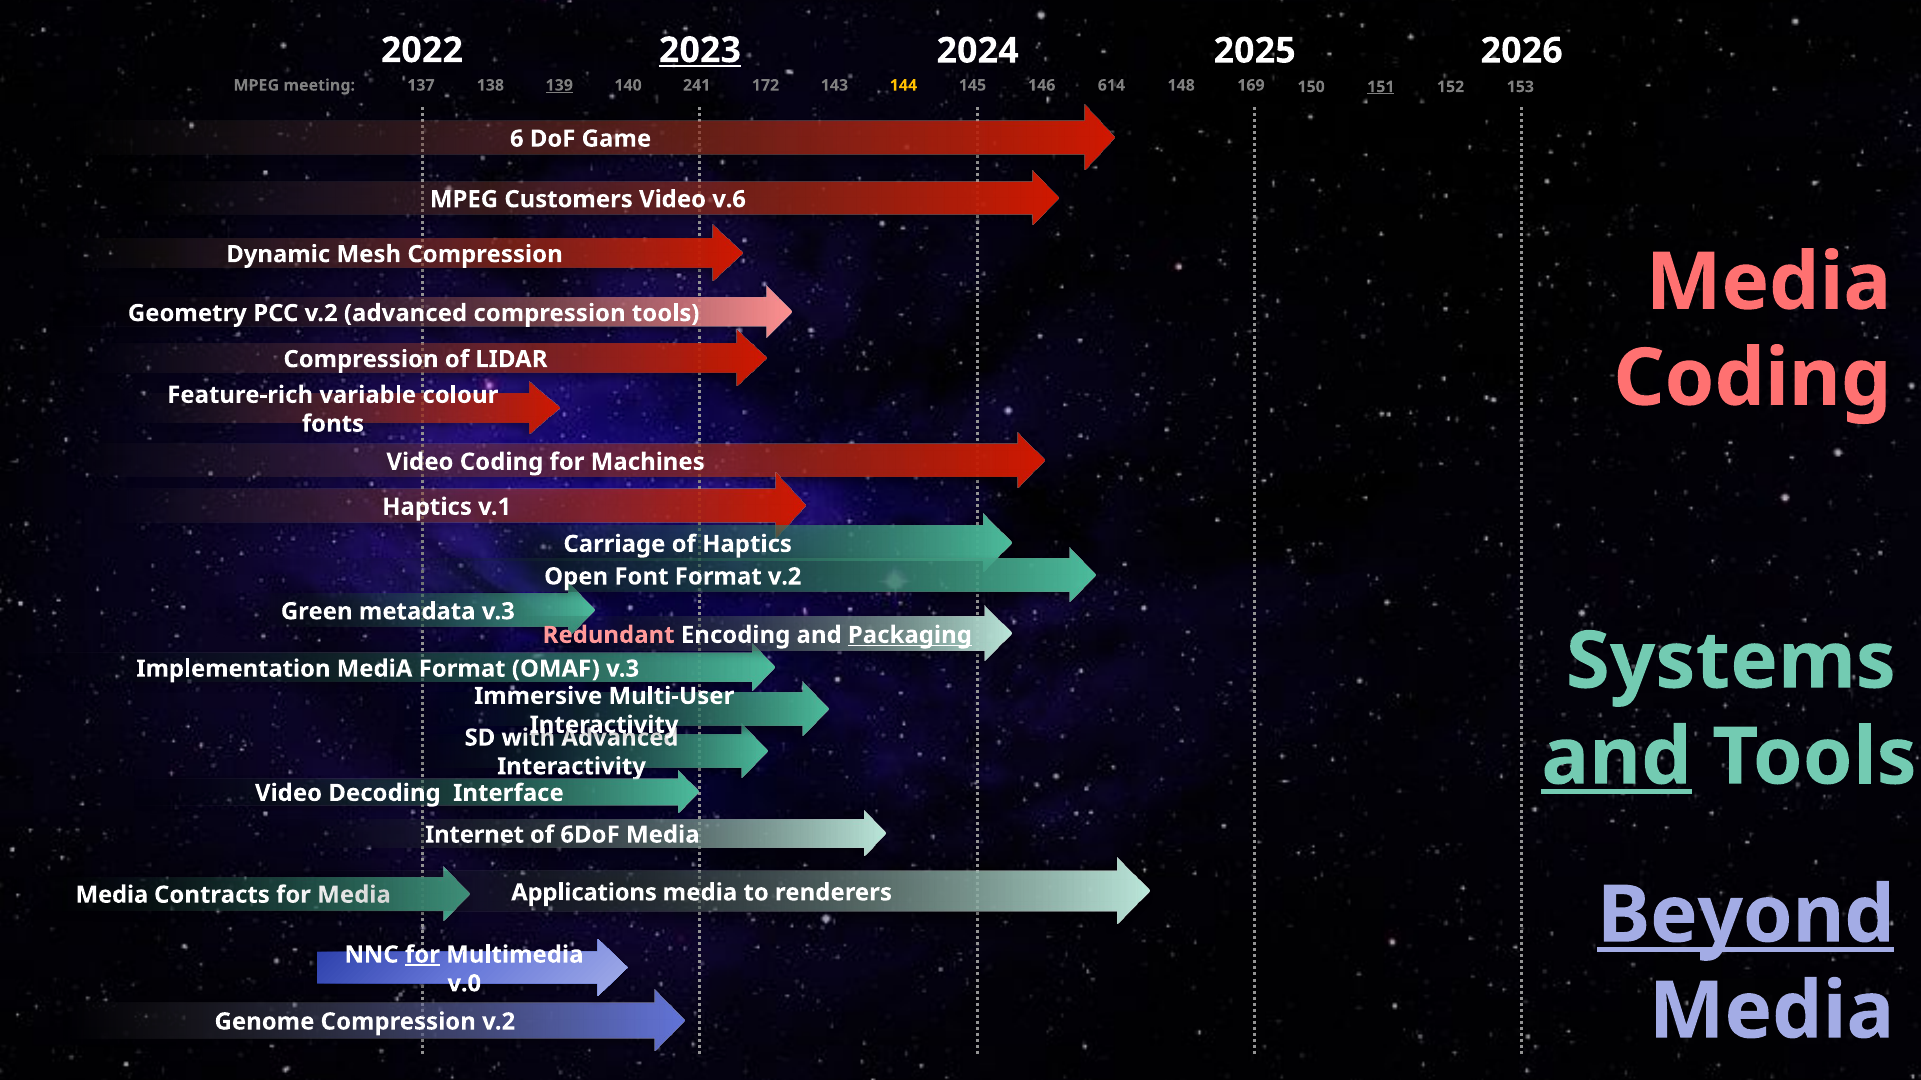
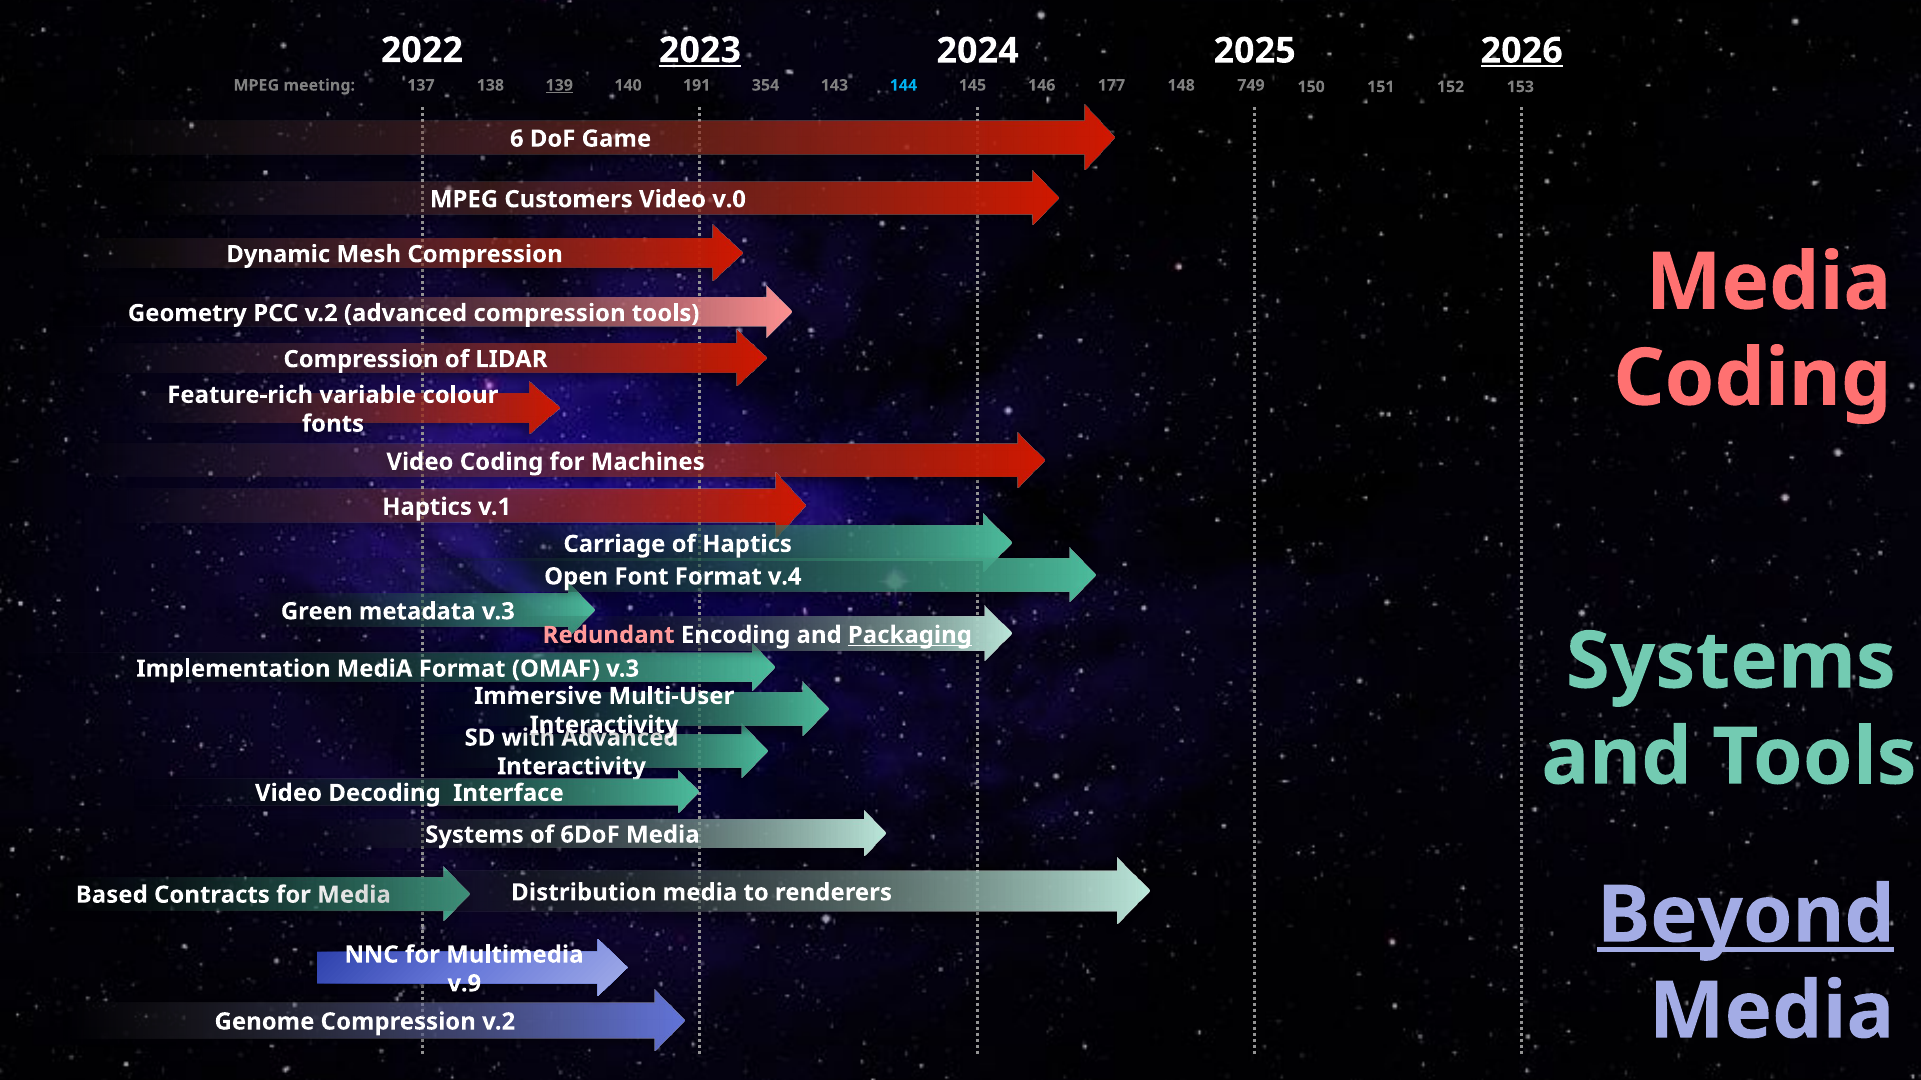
2026 underline: none -> present (1522, 51)
241: 241 -> 191 (697, 85)
172: 172 -> 354 (766, 85)
144 colour: yellow -> light blue (903, 85)
614: 614 -> 177 (1111, 85)
169: 169 -> 749 (1251, 85)
151 underline: present -> none (1381, 87)
v.6: v.6 -> v.0 (729, 199)
Format v.2: v.2 -> v.4 (785, 577)
and underline: present -> none (1616, 758)
Internet: Internet -> Systems (474, 835)
Applications: Applications -> Distribution (584, 893)
Media: Media -> Based (112, 895)
for underline: present -> none (422, 955)
v.0: v.0 -> v.9 (464, 984)
